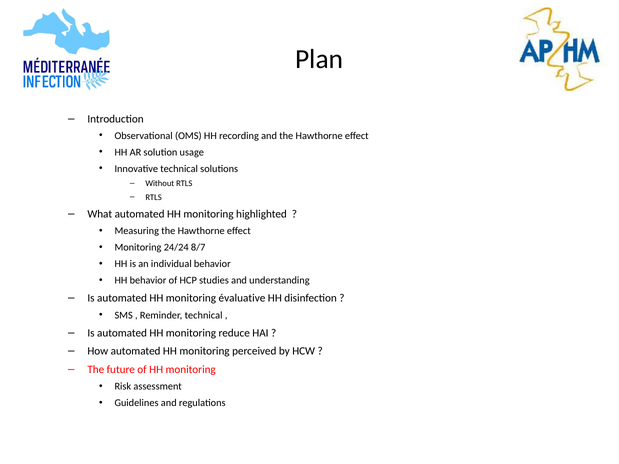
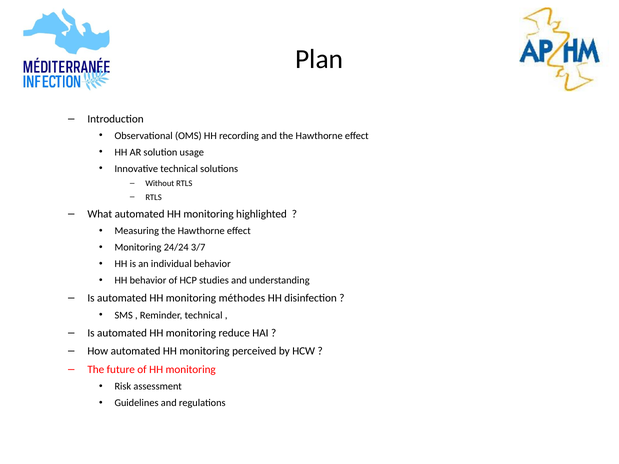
8/7: 8/7 -> 3/7 (198, 248)
évaluative: évaluative -> méthodes (242, 298)
